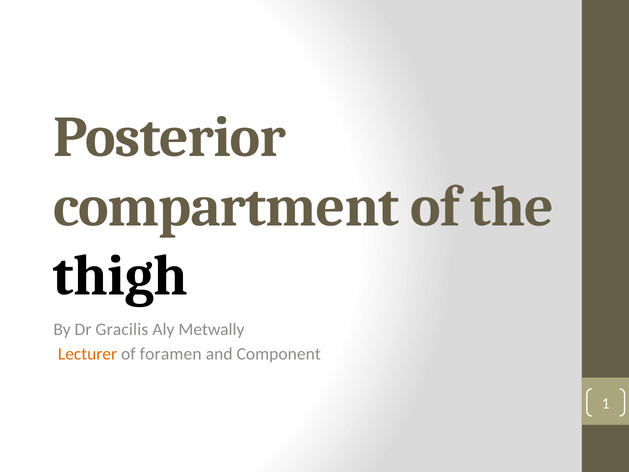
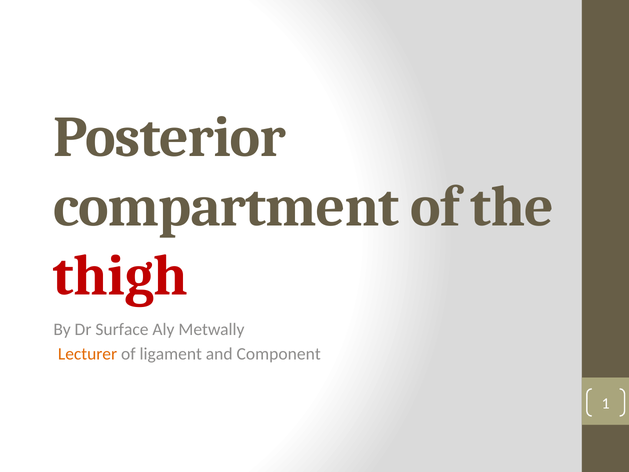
thigh colour: black -> red (120, 276)
Gracilis: Gracilis -> Surface (122, 329)
foramen: foramen -> ligament (171, 354)
